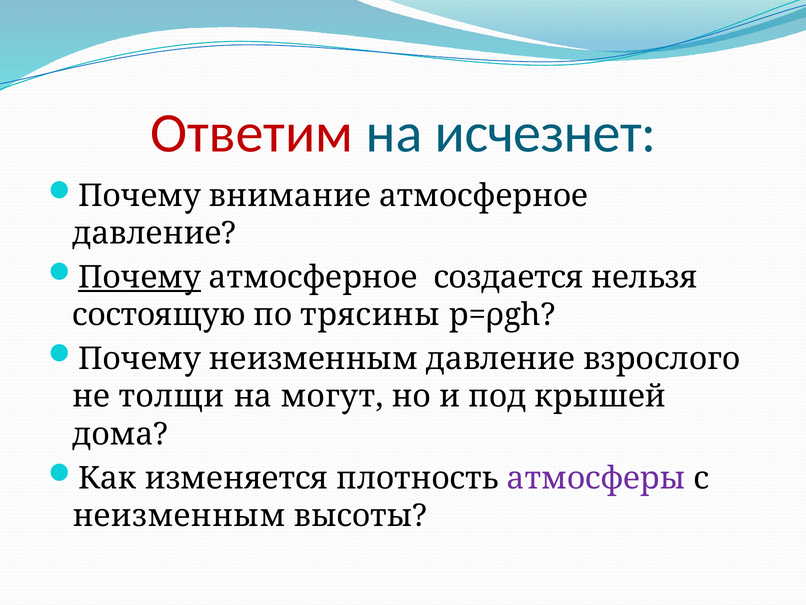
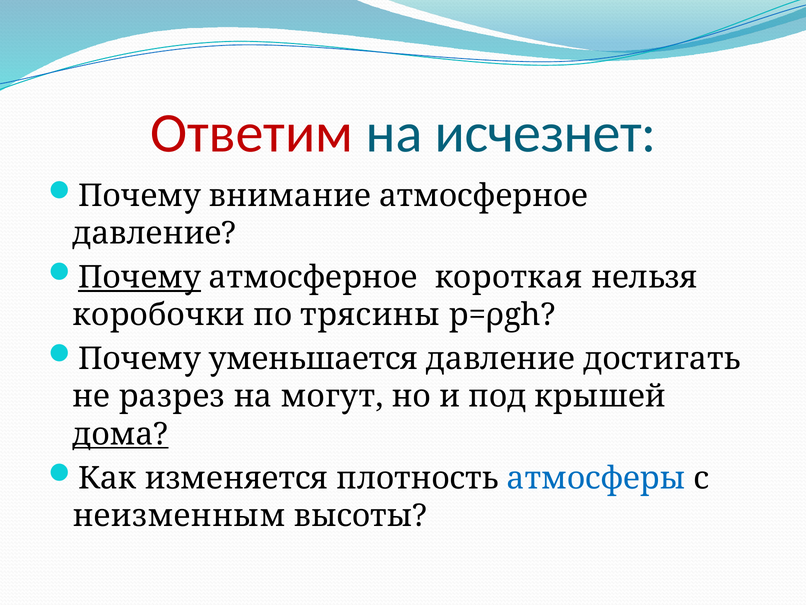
создается: создается -> короткая (508, 277)
состоящую: состоящую -> коробочки (159, 315)
Почему неизменным: неизменным -> уменьшается (314, 359)
взрослого: взрослого -> достигать (662, 359)
толщи: толщи -> разрез (172, 396)
дома underline: none -> present (120, 434)
атмосферы colour: purple -> blue (596, 478)
